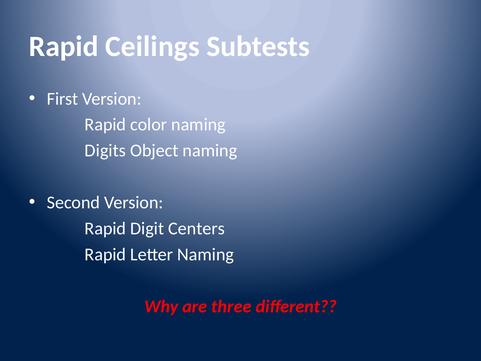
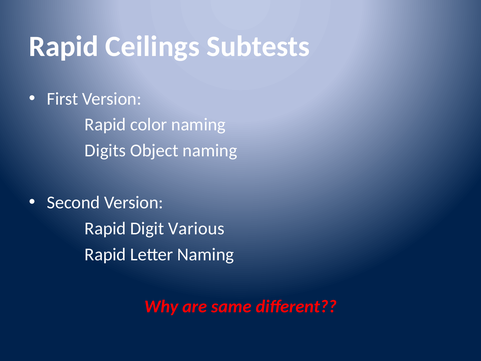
Centers: Centers -> Various (196, 228)
three: three -> same (231, 306)
